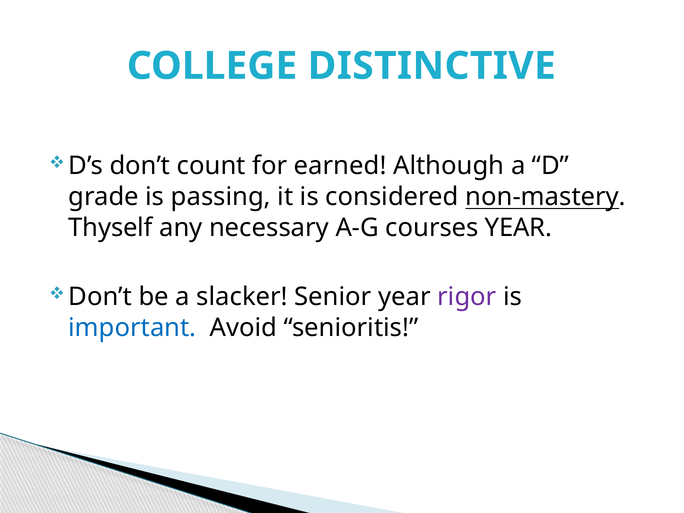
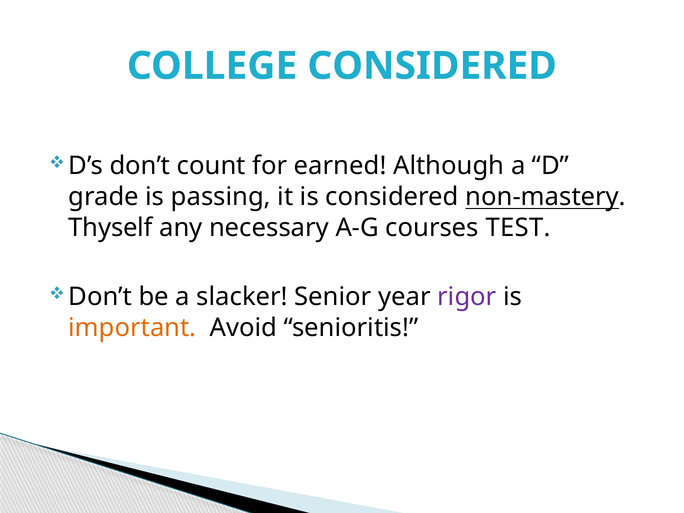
COLLEGE DISTINCTIVE: DISTINCTIVE -> CONSIDERED (432, 66)
courses YEAR: YEAR -> TEST (518, 228)
important colour: blue -> orange (132, 328)
